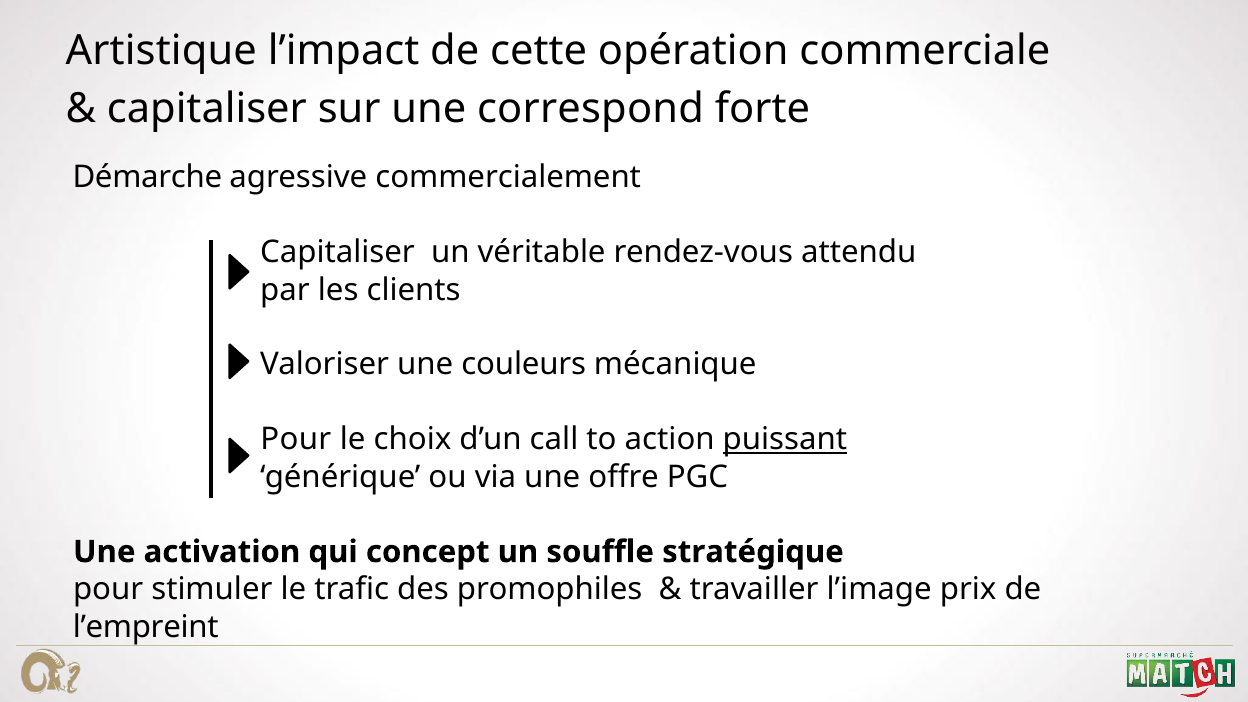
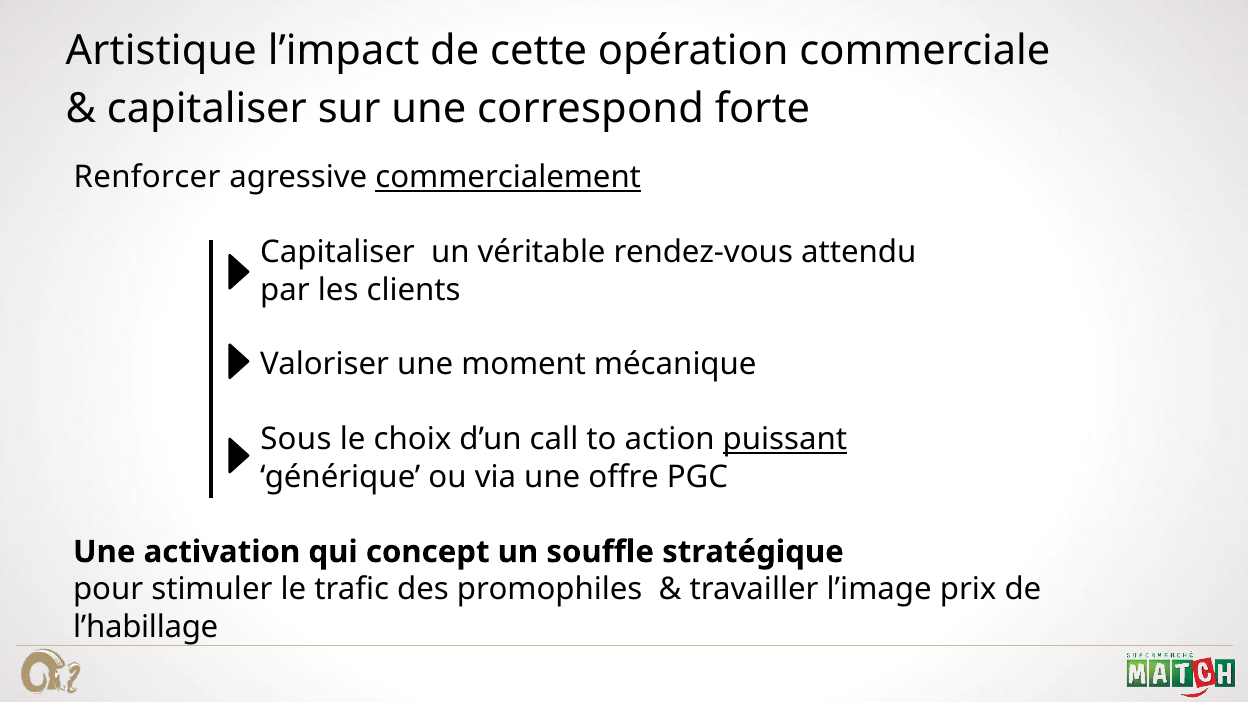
Démarche: Démarche -> Renforcer (147, 177)
commercialement underline: none -> present (508, 177)
couleurs: couleurs -> moment (524, 365)
Pour: Pour -> Sous (296, 440)
l’empreint: l’empreint -> l’habillage (146, 627)
